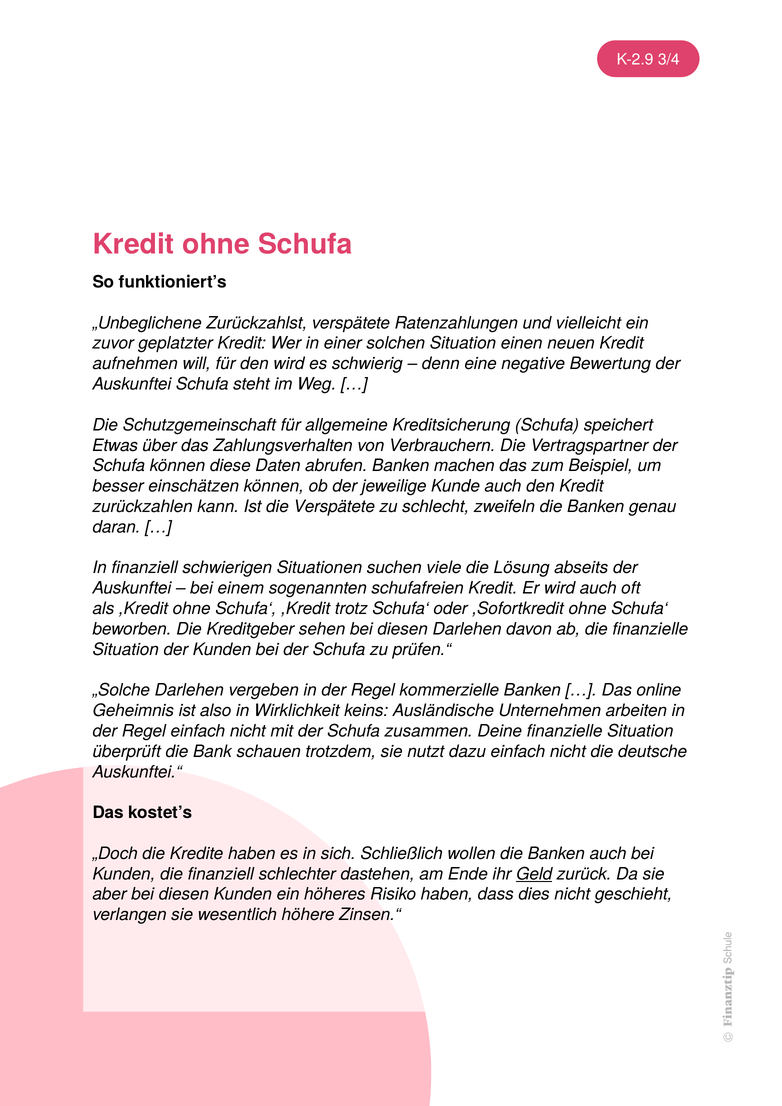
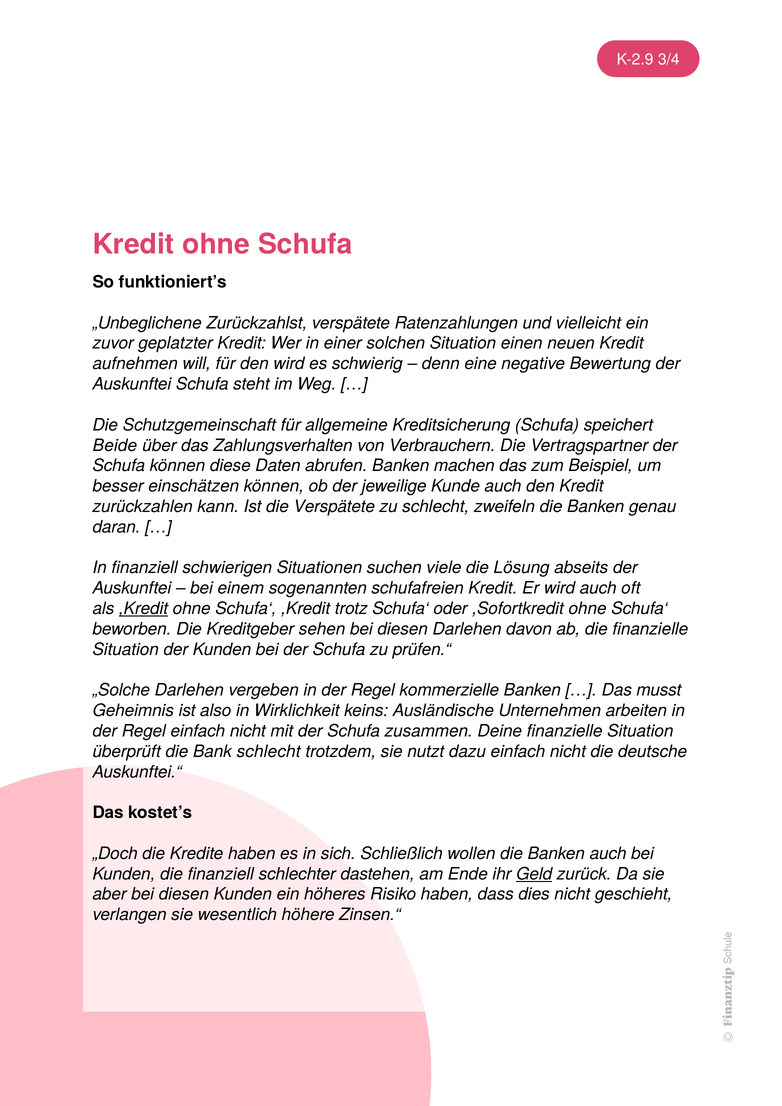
Etwas: Etwas -> Beide (115, 445)
,Kredit underline: none -> present (144, 609)
online: online -> musst (659, 690)
Bank schauen: schauen -> schlecht (269, 751)
